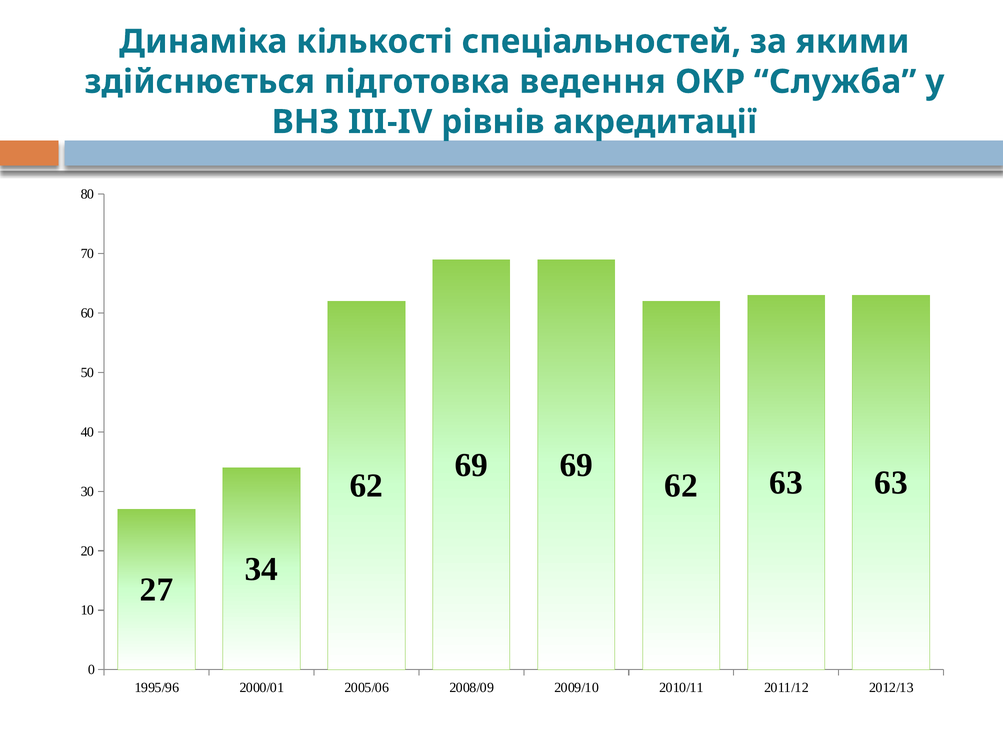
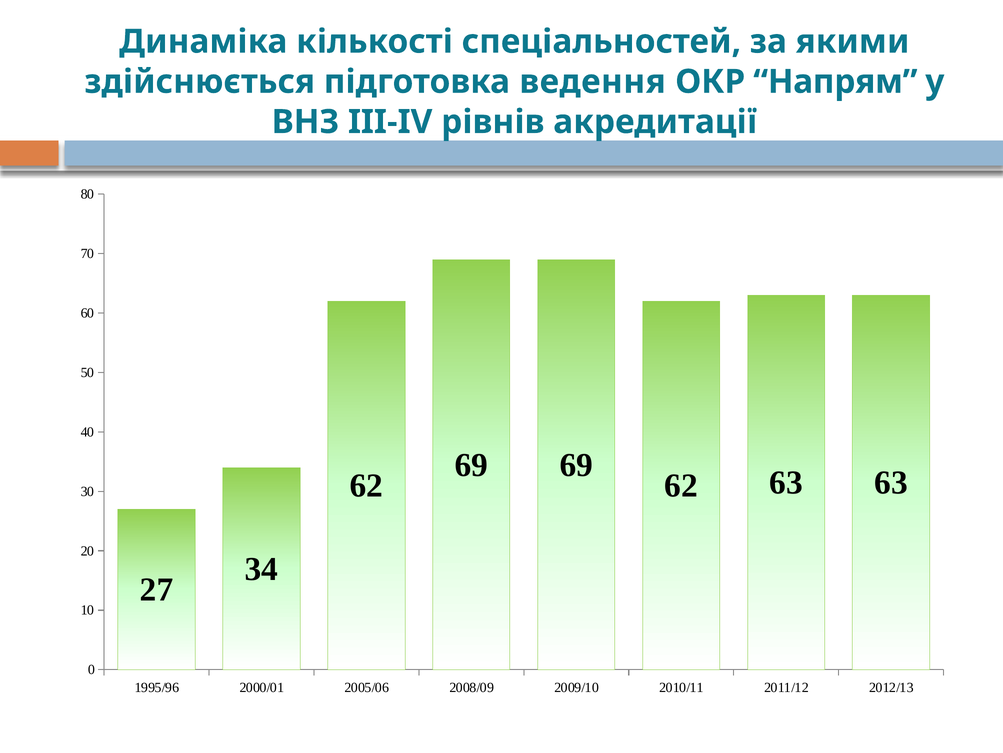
Служба: Служба -> Напрям (835, 82)
